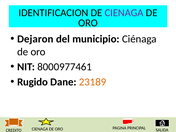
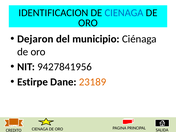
CIENAGA colour: purple -> blue (124, 13)
8000977461: 8000977461 -> 9427841956 (65, 67)
Rugido: Rugido -> Estirpe (33, 82)
